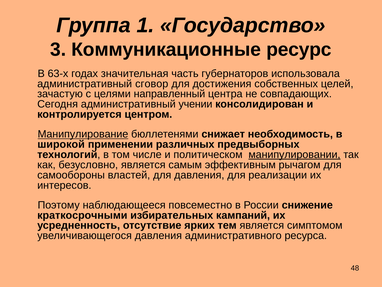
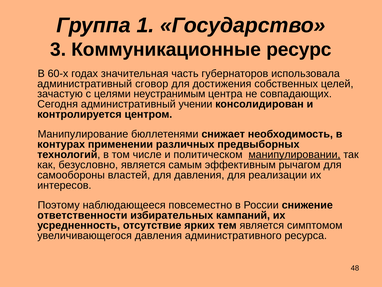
63-х: 63-х -> 60-х (58, 73)
направленный: направленный -> неустранимым (169, 94)
Манипулирование underline: present -> none (83, 134)
широкой: широкой -> контурах (61, 144)
краткосрочными: краткосрочными -> ответственности (82, 215)
